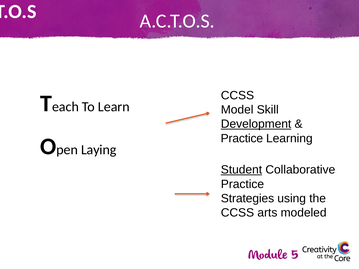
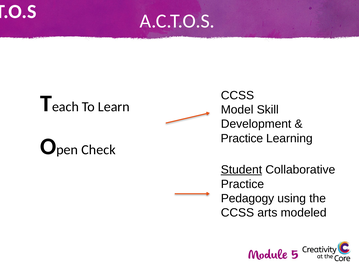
Development underline: present -> none (256, 124)
Laying: Laying -> Check (99, 150)
Strategies: Strategies -> Pedagogy (248, 199)
